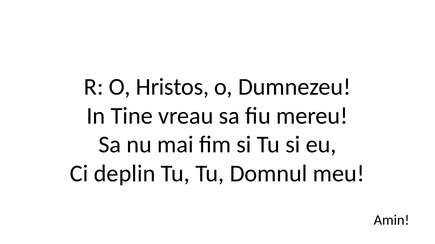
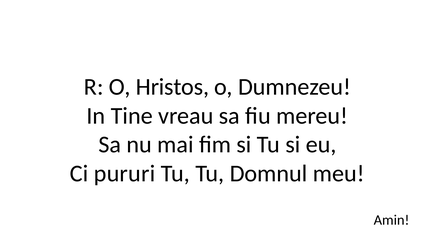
deplin: deplin -> pururi (125, 174)
